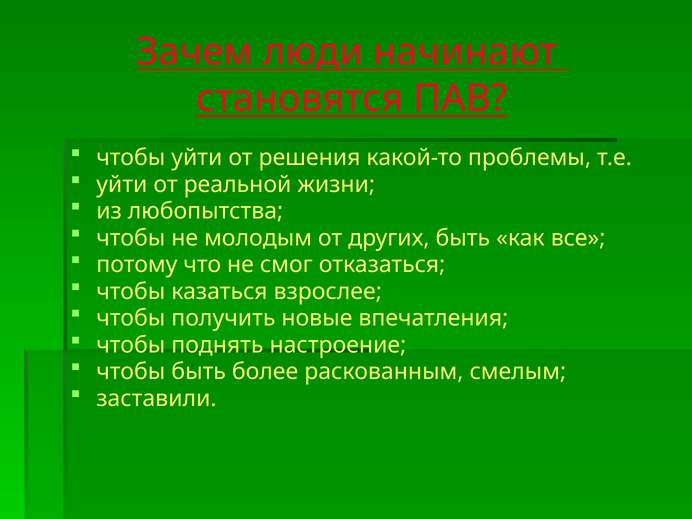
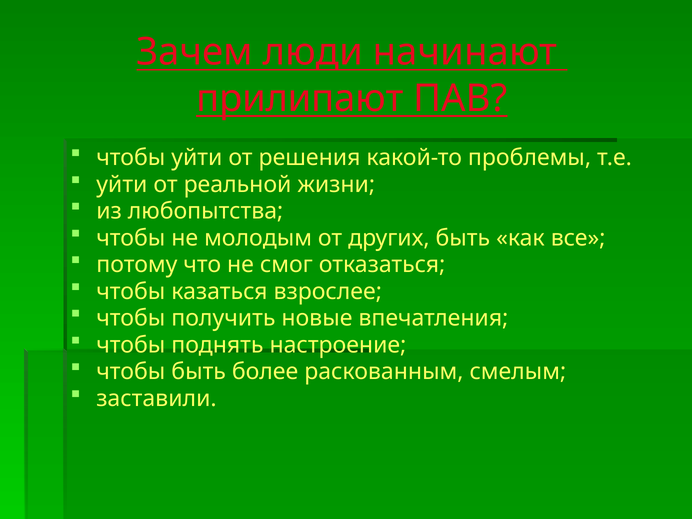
становятся: становятся -> прилипают (300, 98)
